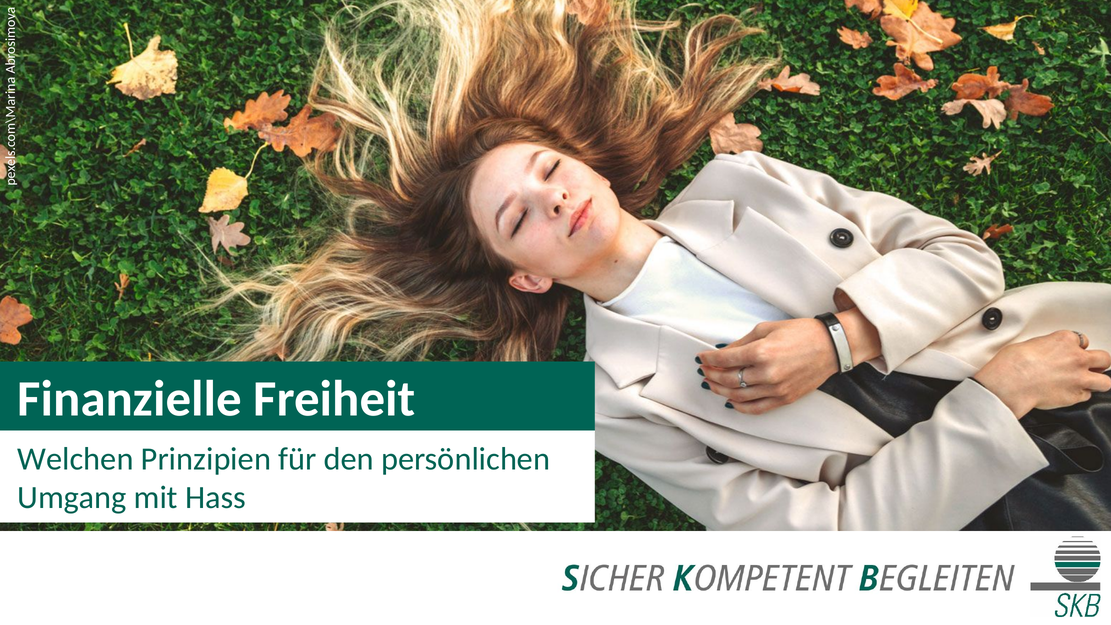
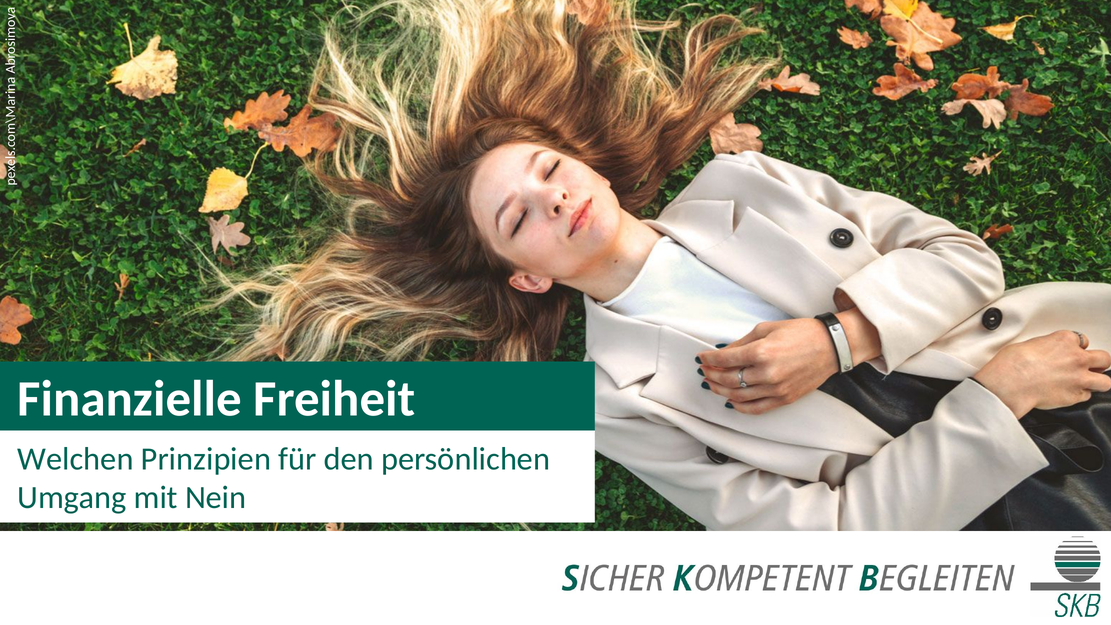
Hass: Hass -> Nein (216, 498)
